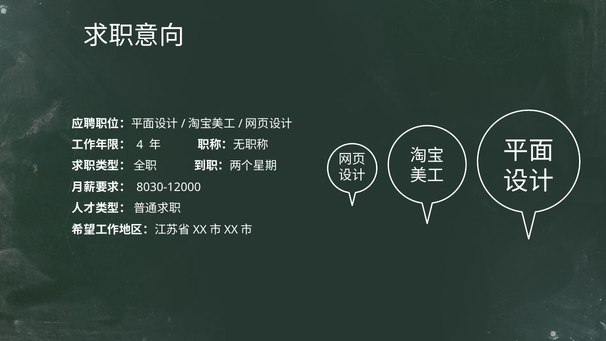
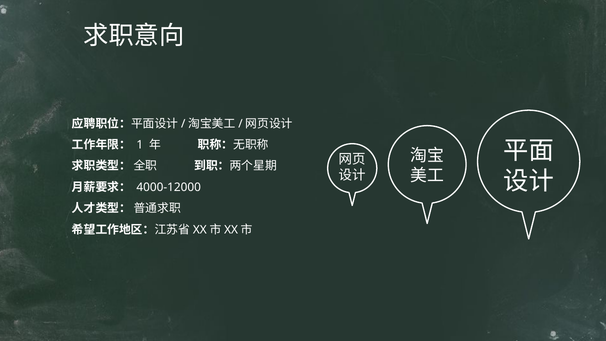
4: 4 -> 1 (140, 145)
8030-12000: 8030-12000 -> 4000-12000 (169, 187)
